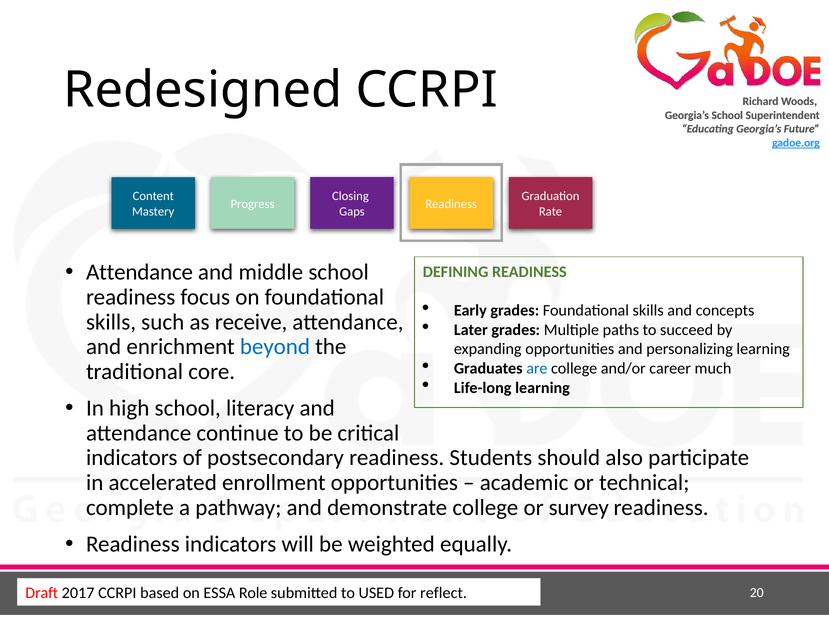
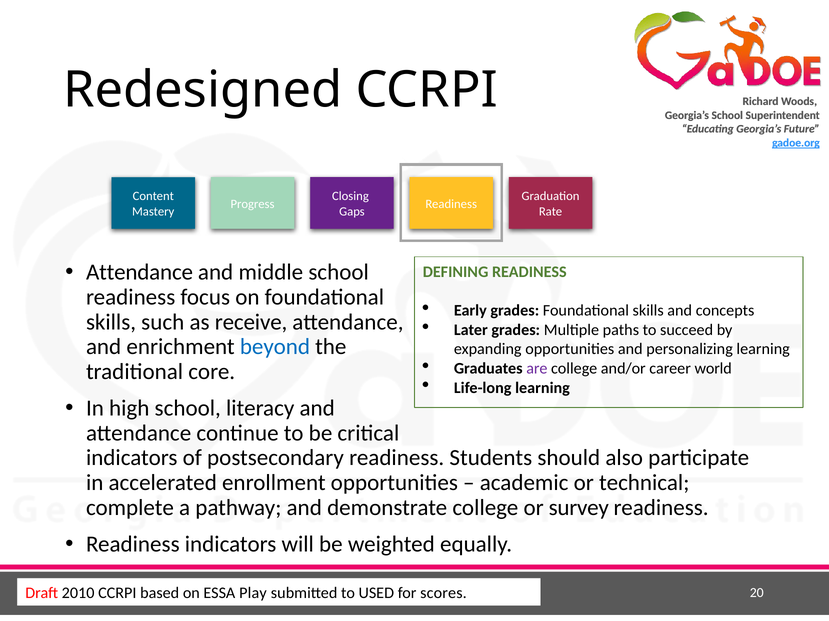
are colour: blue -> purple (537, 369)
much: much -> world (713, 369)
2017: 2017 -> 2010 (78, 594)
Role: Role -> Play (253, 594)
reflect: reflect -> scores (444, 594)
